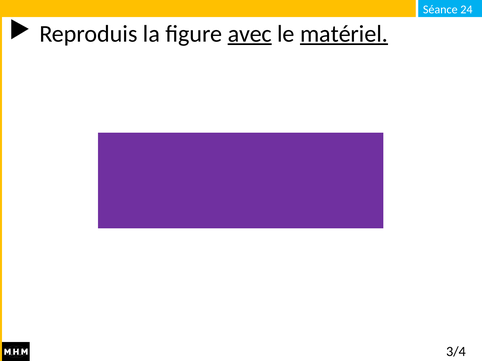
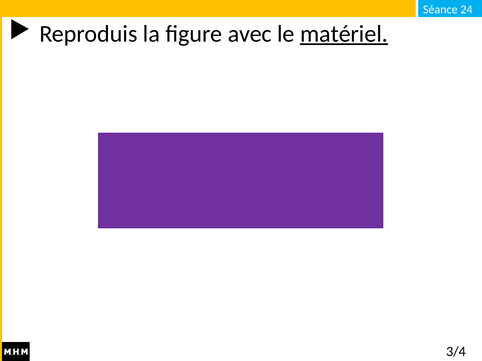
avec underline: present -> none (250, 34)
